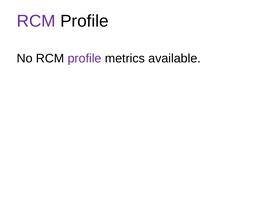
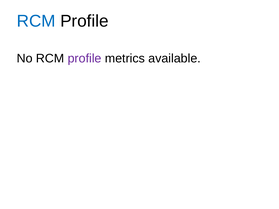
RCM colour: purple -> blue (36, 21)
